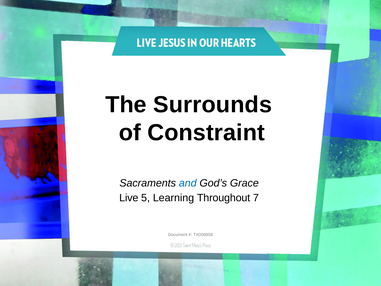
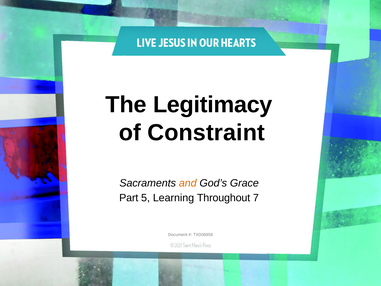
Surrounds: Surrounds -> Legitimacy (213, 105)
and colour: blue -> orange (188, 183)
Live: Live -> Part (129, 198)
